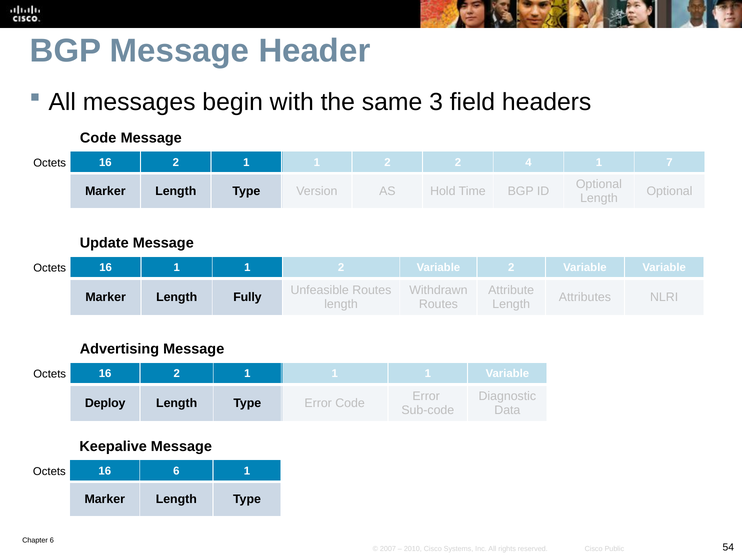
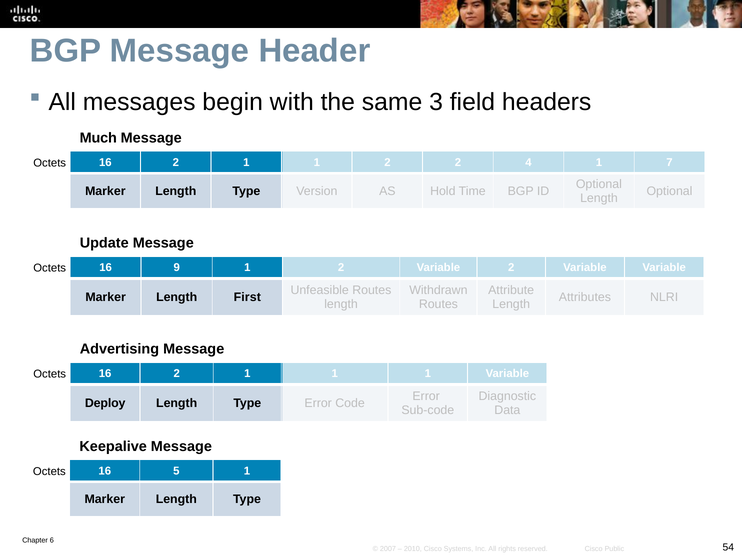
Code: Code -> Much (98, 138)
16 1: 1 -> 9 (177, 268)
Fully: Fully -> First (247, 297)
16 6: 6 -> 5 (176, 471)
